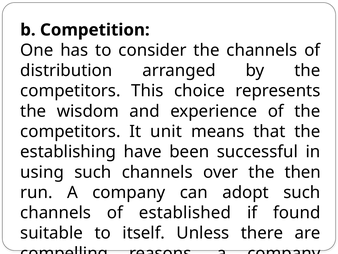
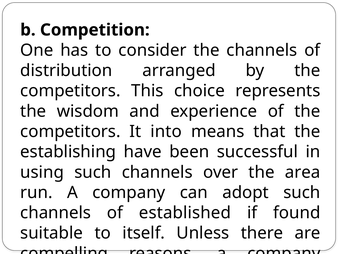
unit: unit -> into (166, 131)
then: then -> area (303, 172)
